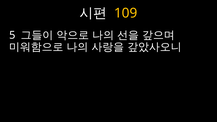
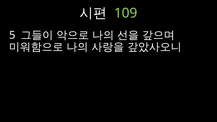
109 colour: yellow -> light green (126, 13)
